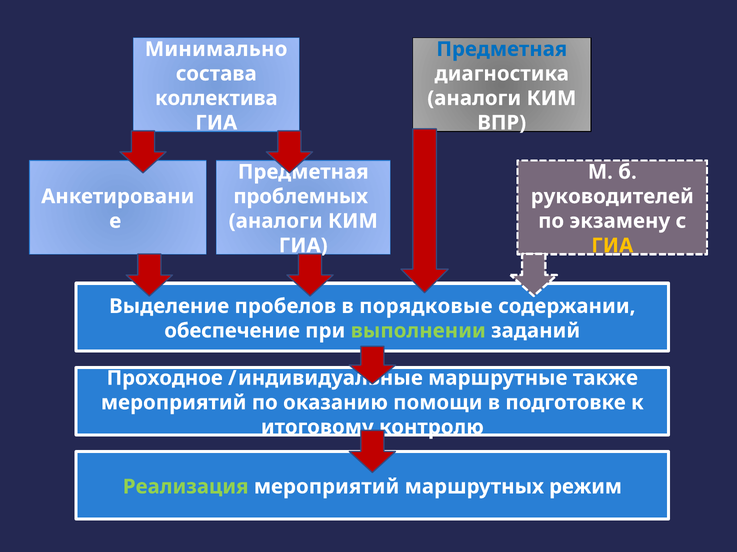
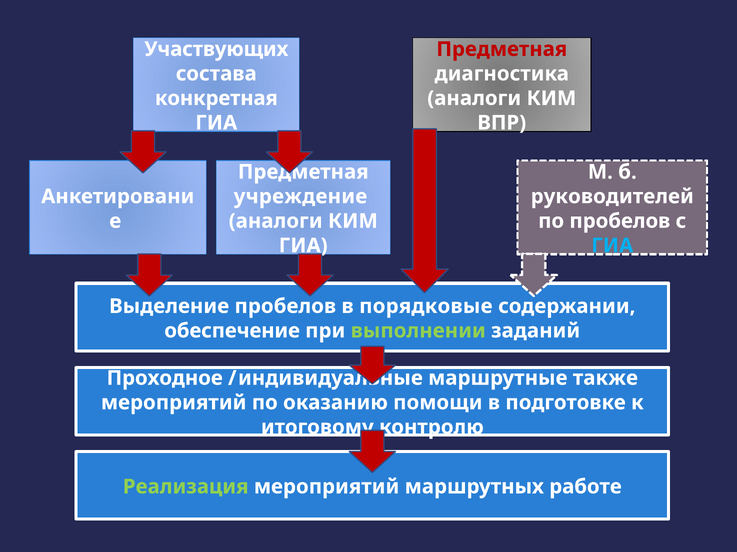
Минимально: Минимально -> Участвующих (216, 49)
Предметная colour: blue -> red (502, 49)
коллектива: коллектива -> конкретная (216, 98)
проблемных: проблемных -> учреждение (300, 197)
по экзамену: экзамену -> пробелов (620, 221)
ГИА colour: yellow -> light blue (612, 246)
режим: режим -> работе (585, 487)
